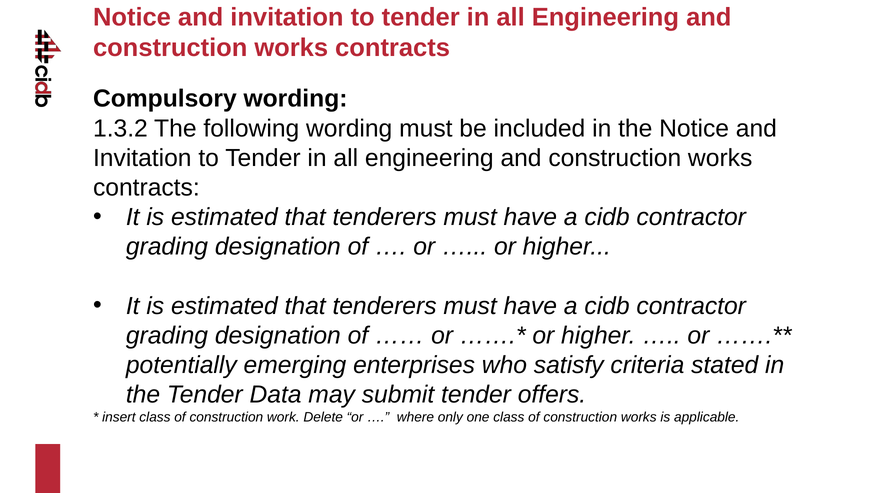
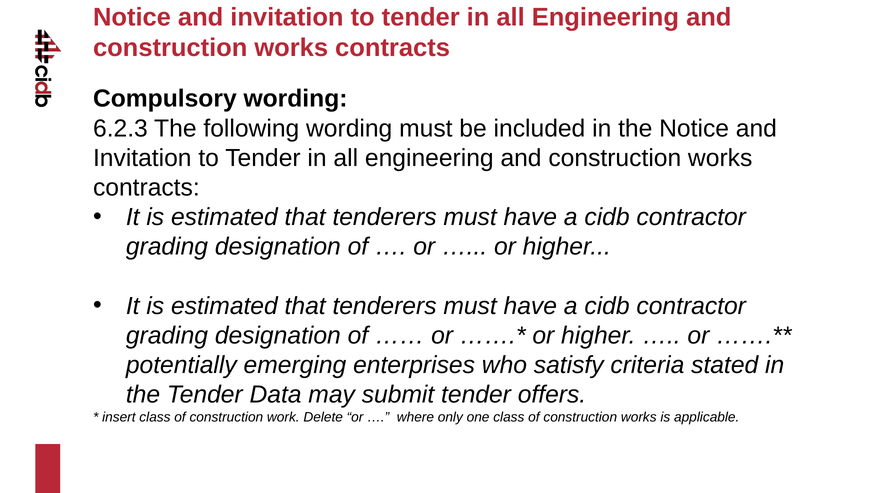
1.3.2: 1.3.2 -> 6.2.3 (120, 128)
